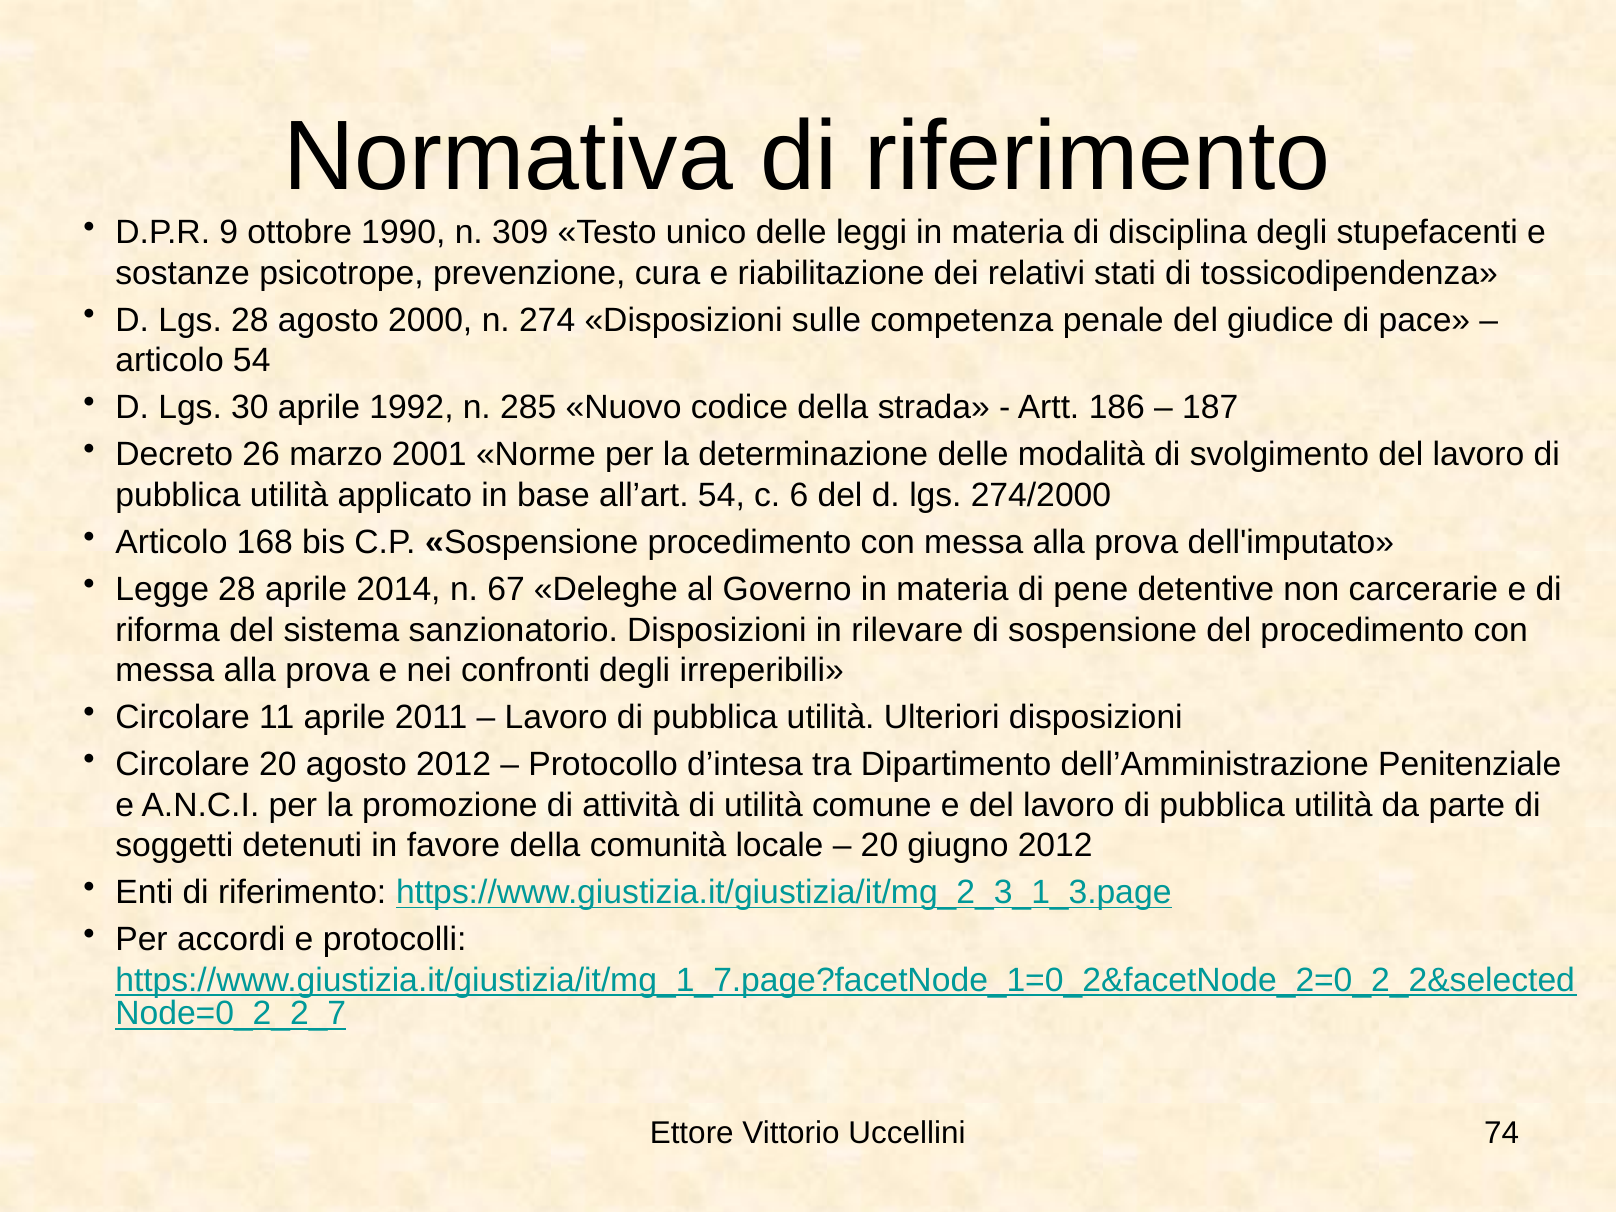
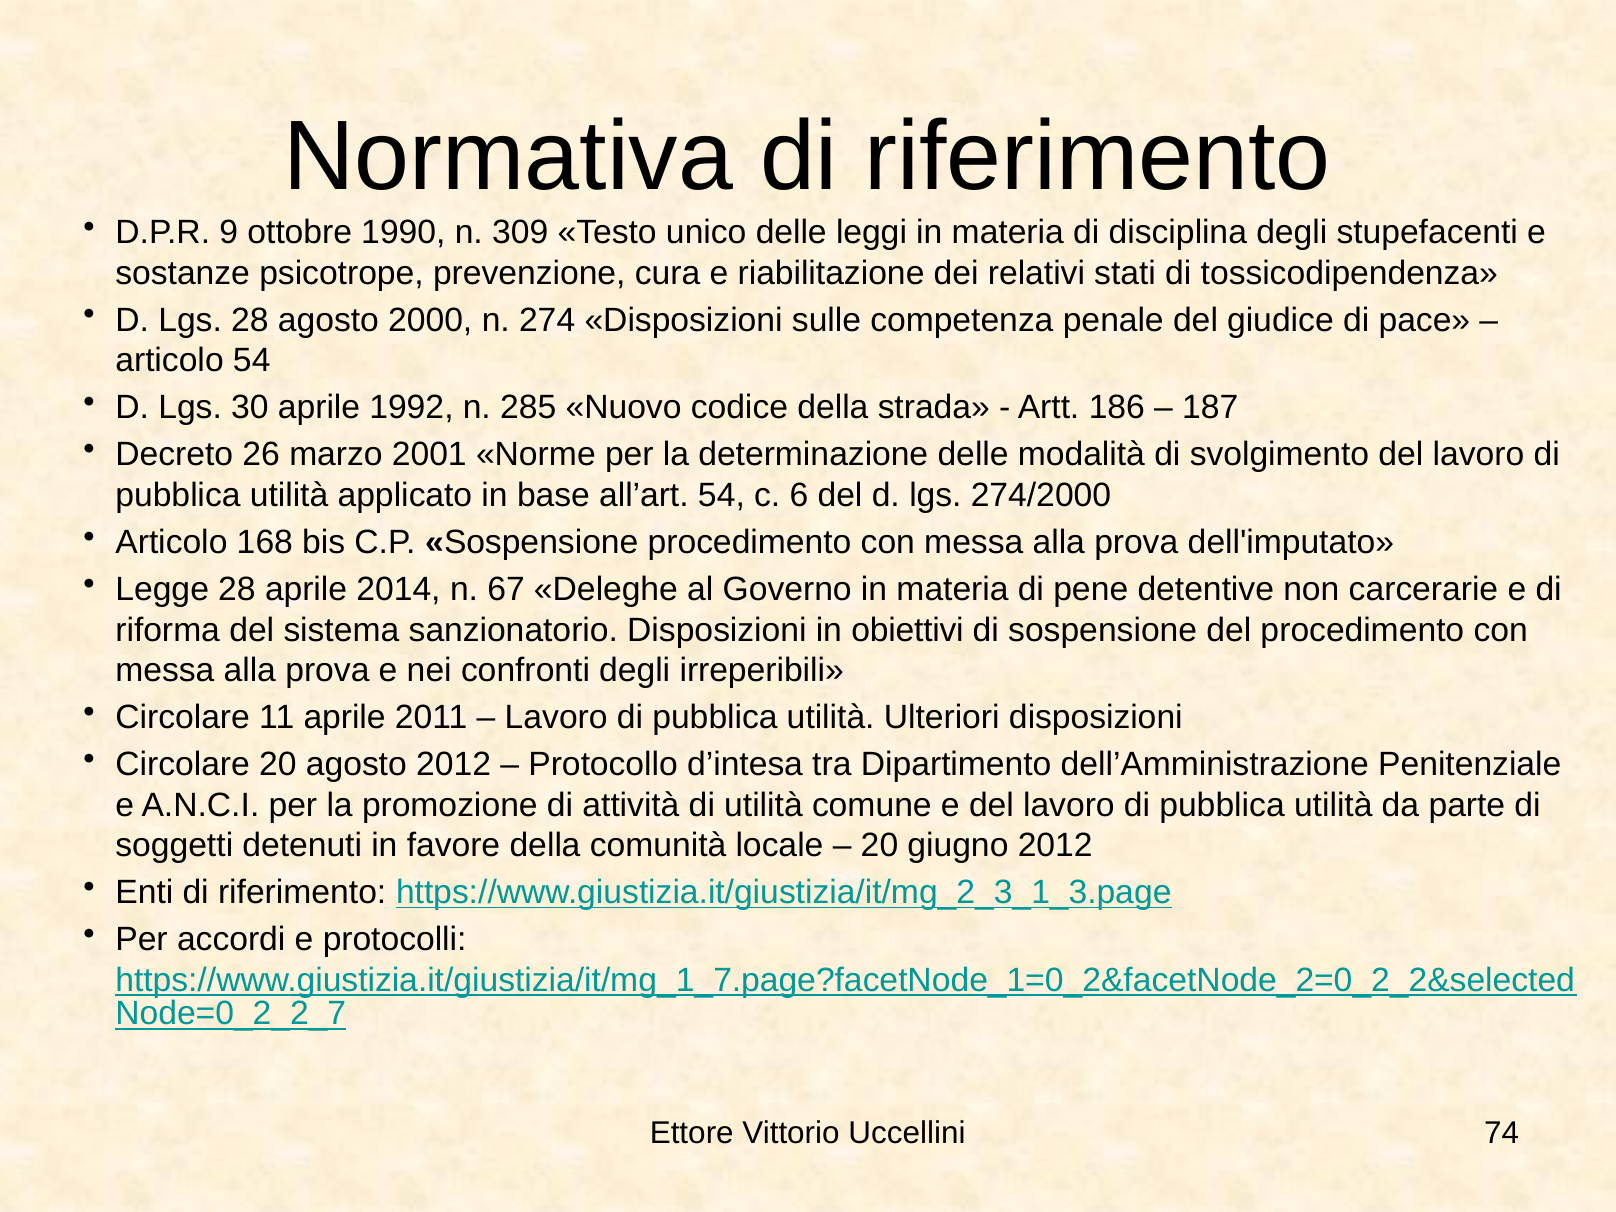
rilevare: rilevare -> obiettivi (908, 630)
